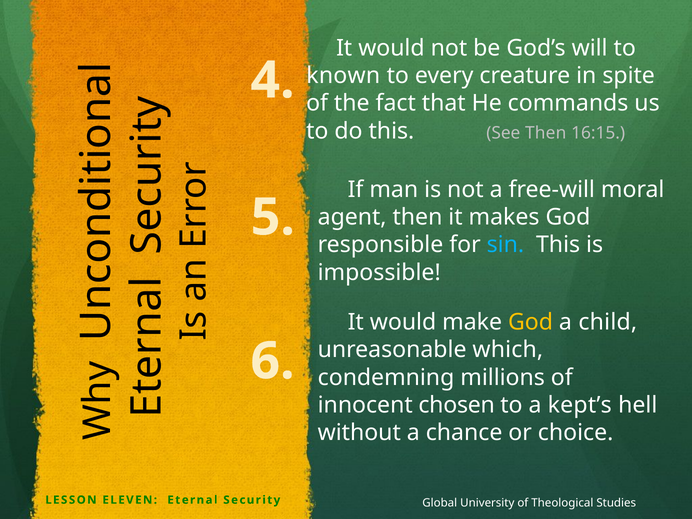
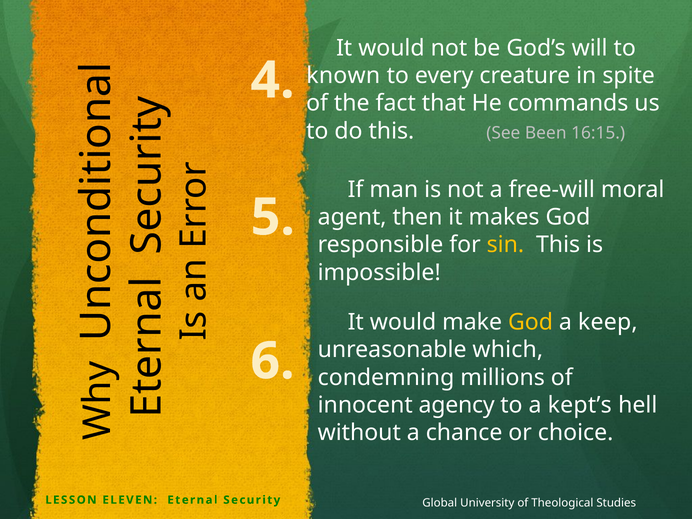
See Then: Then -> Been (546, 133)
sin colour: light blue -> yellow (505, 245)
child: child -> keep (608, 322)
chosen: chosen -> agency (457, 405)
